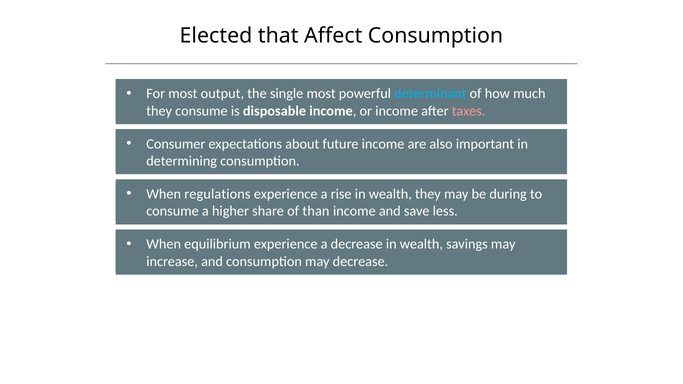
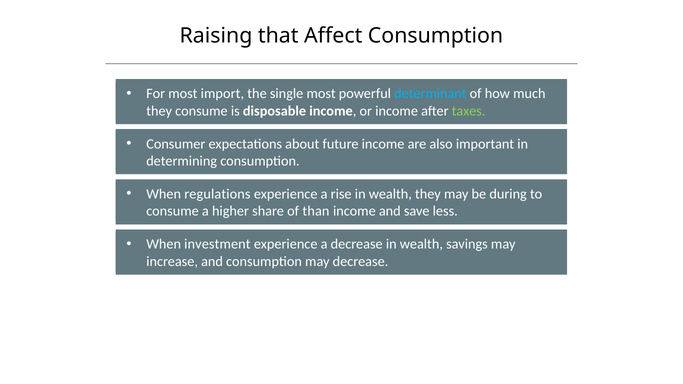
Elected: Elected -> Raising (216, 36)
output: output -> import (222, 94)
taxes colour: pink -> light green (469, 111)
equilibrium: equilibrium -> investment (217, 244)
